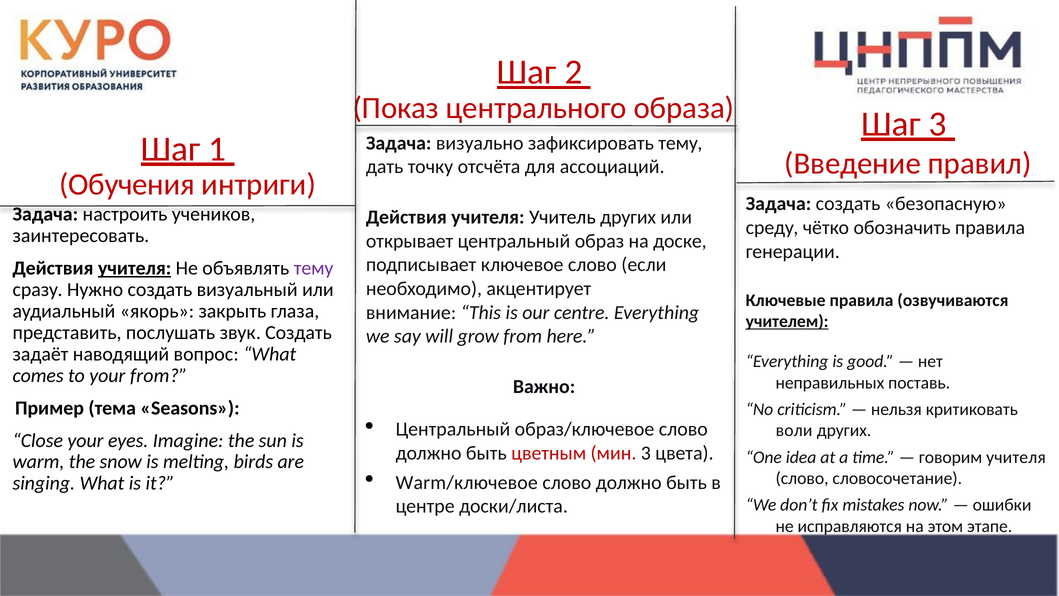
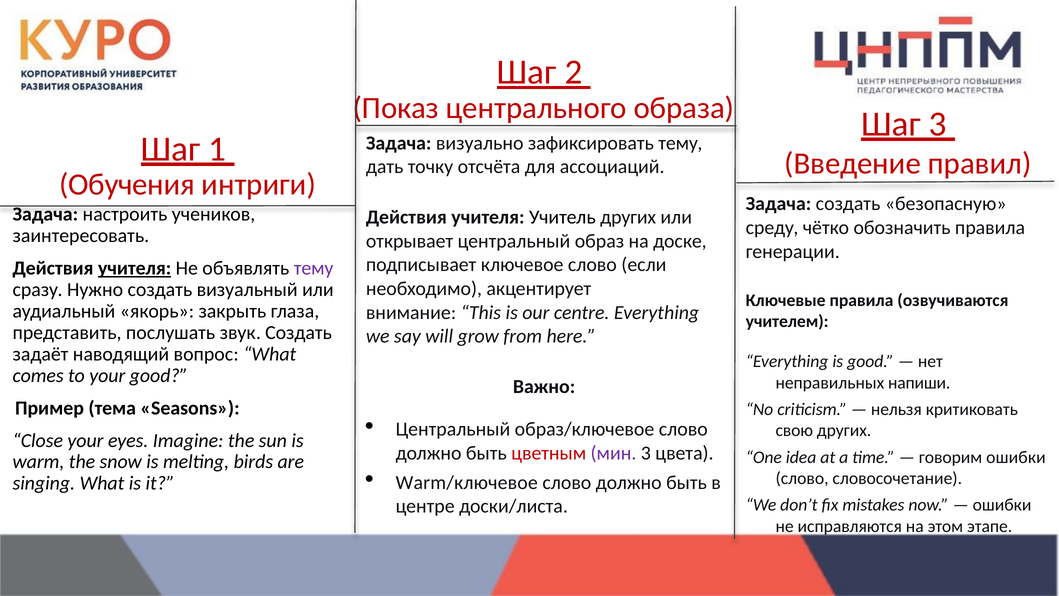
учителем underline: present -> none (787, 321)
your from: from -> good (159, 375)
поставь: поставь -> напиши (919, 382)
воли: воли -> свою (794, 430)
мин colour: red -> purple (613, 453)
говорим учителя: учителя -> ошибки (1016, 457)
